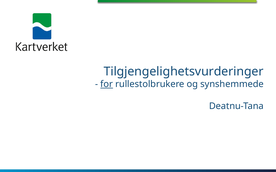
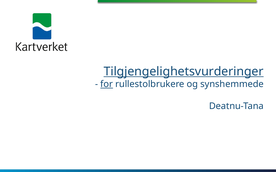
Tilgjengelighetsvurderinger underline: none -> present (184, 72)
